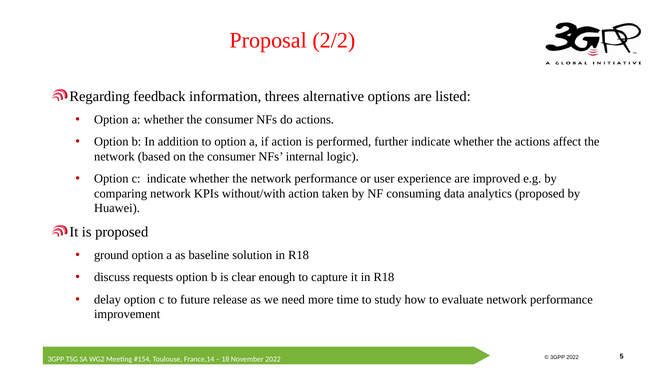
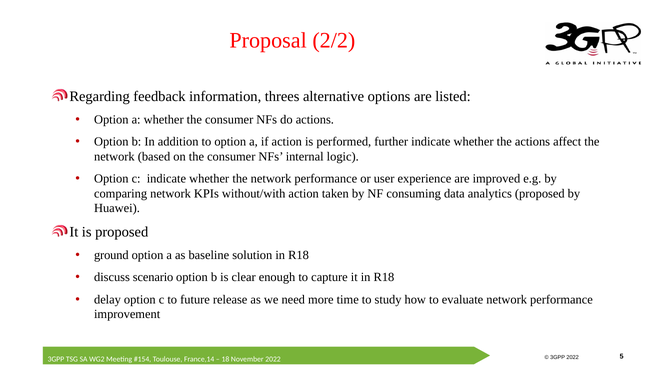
requests: requests -> scenario (153, 277)
